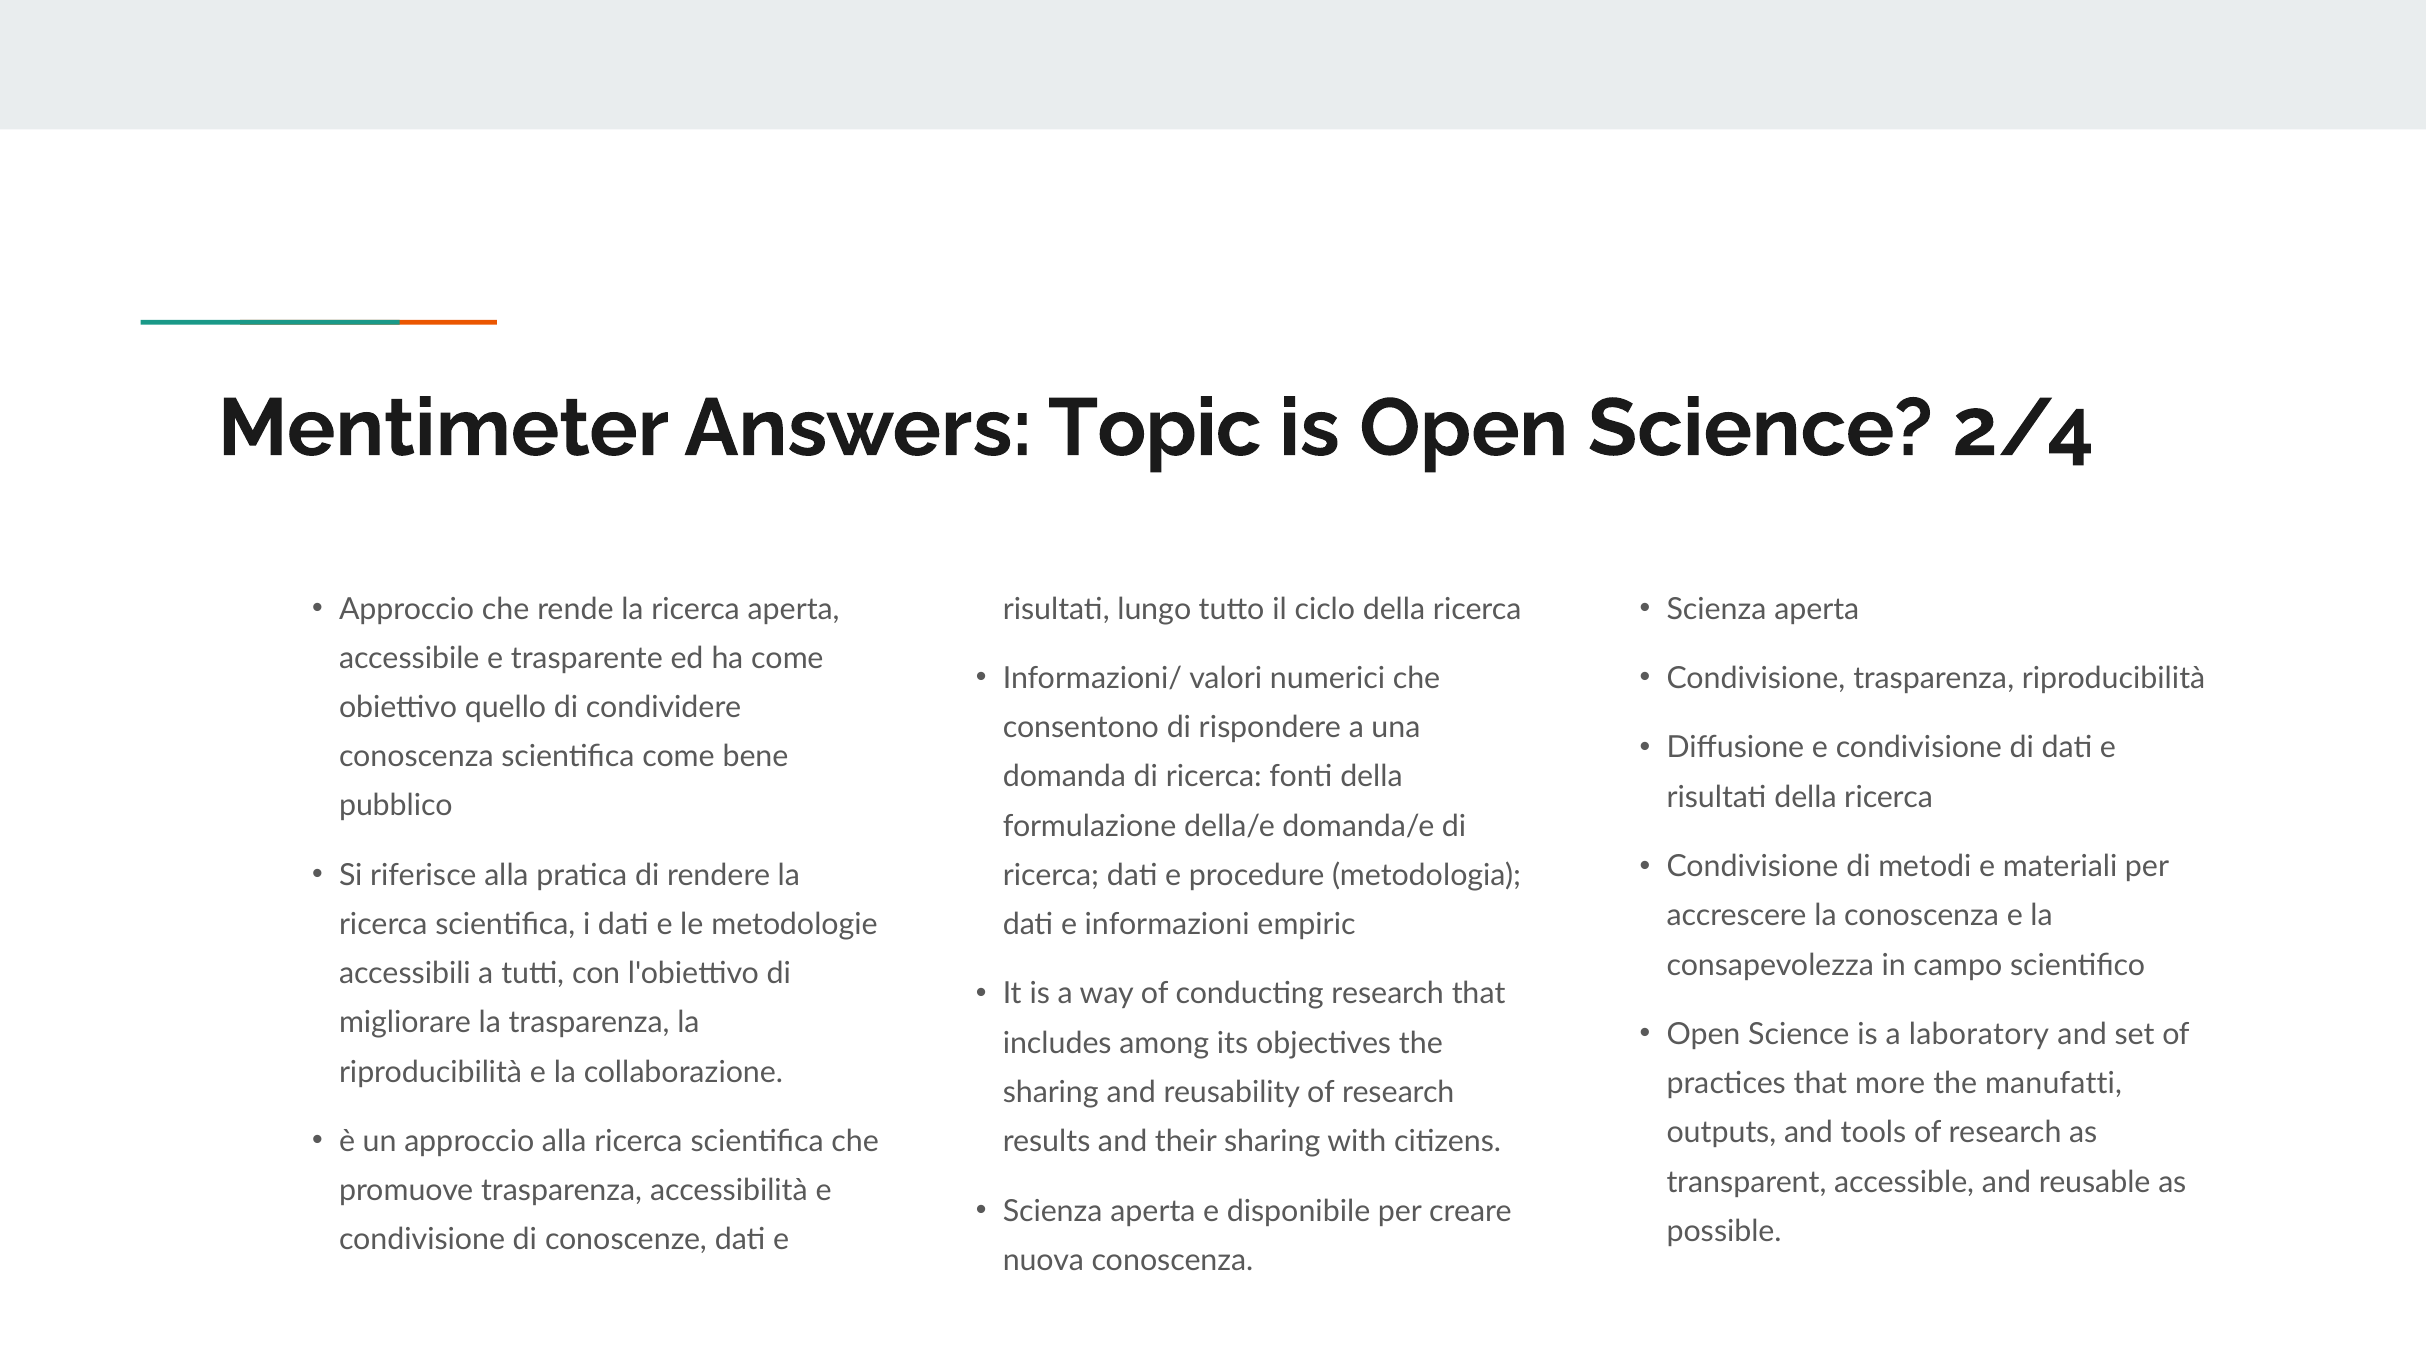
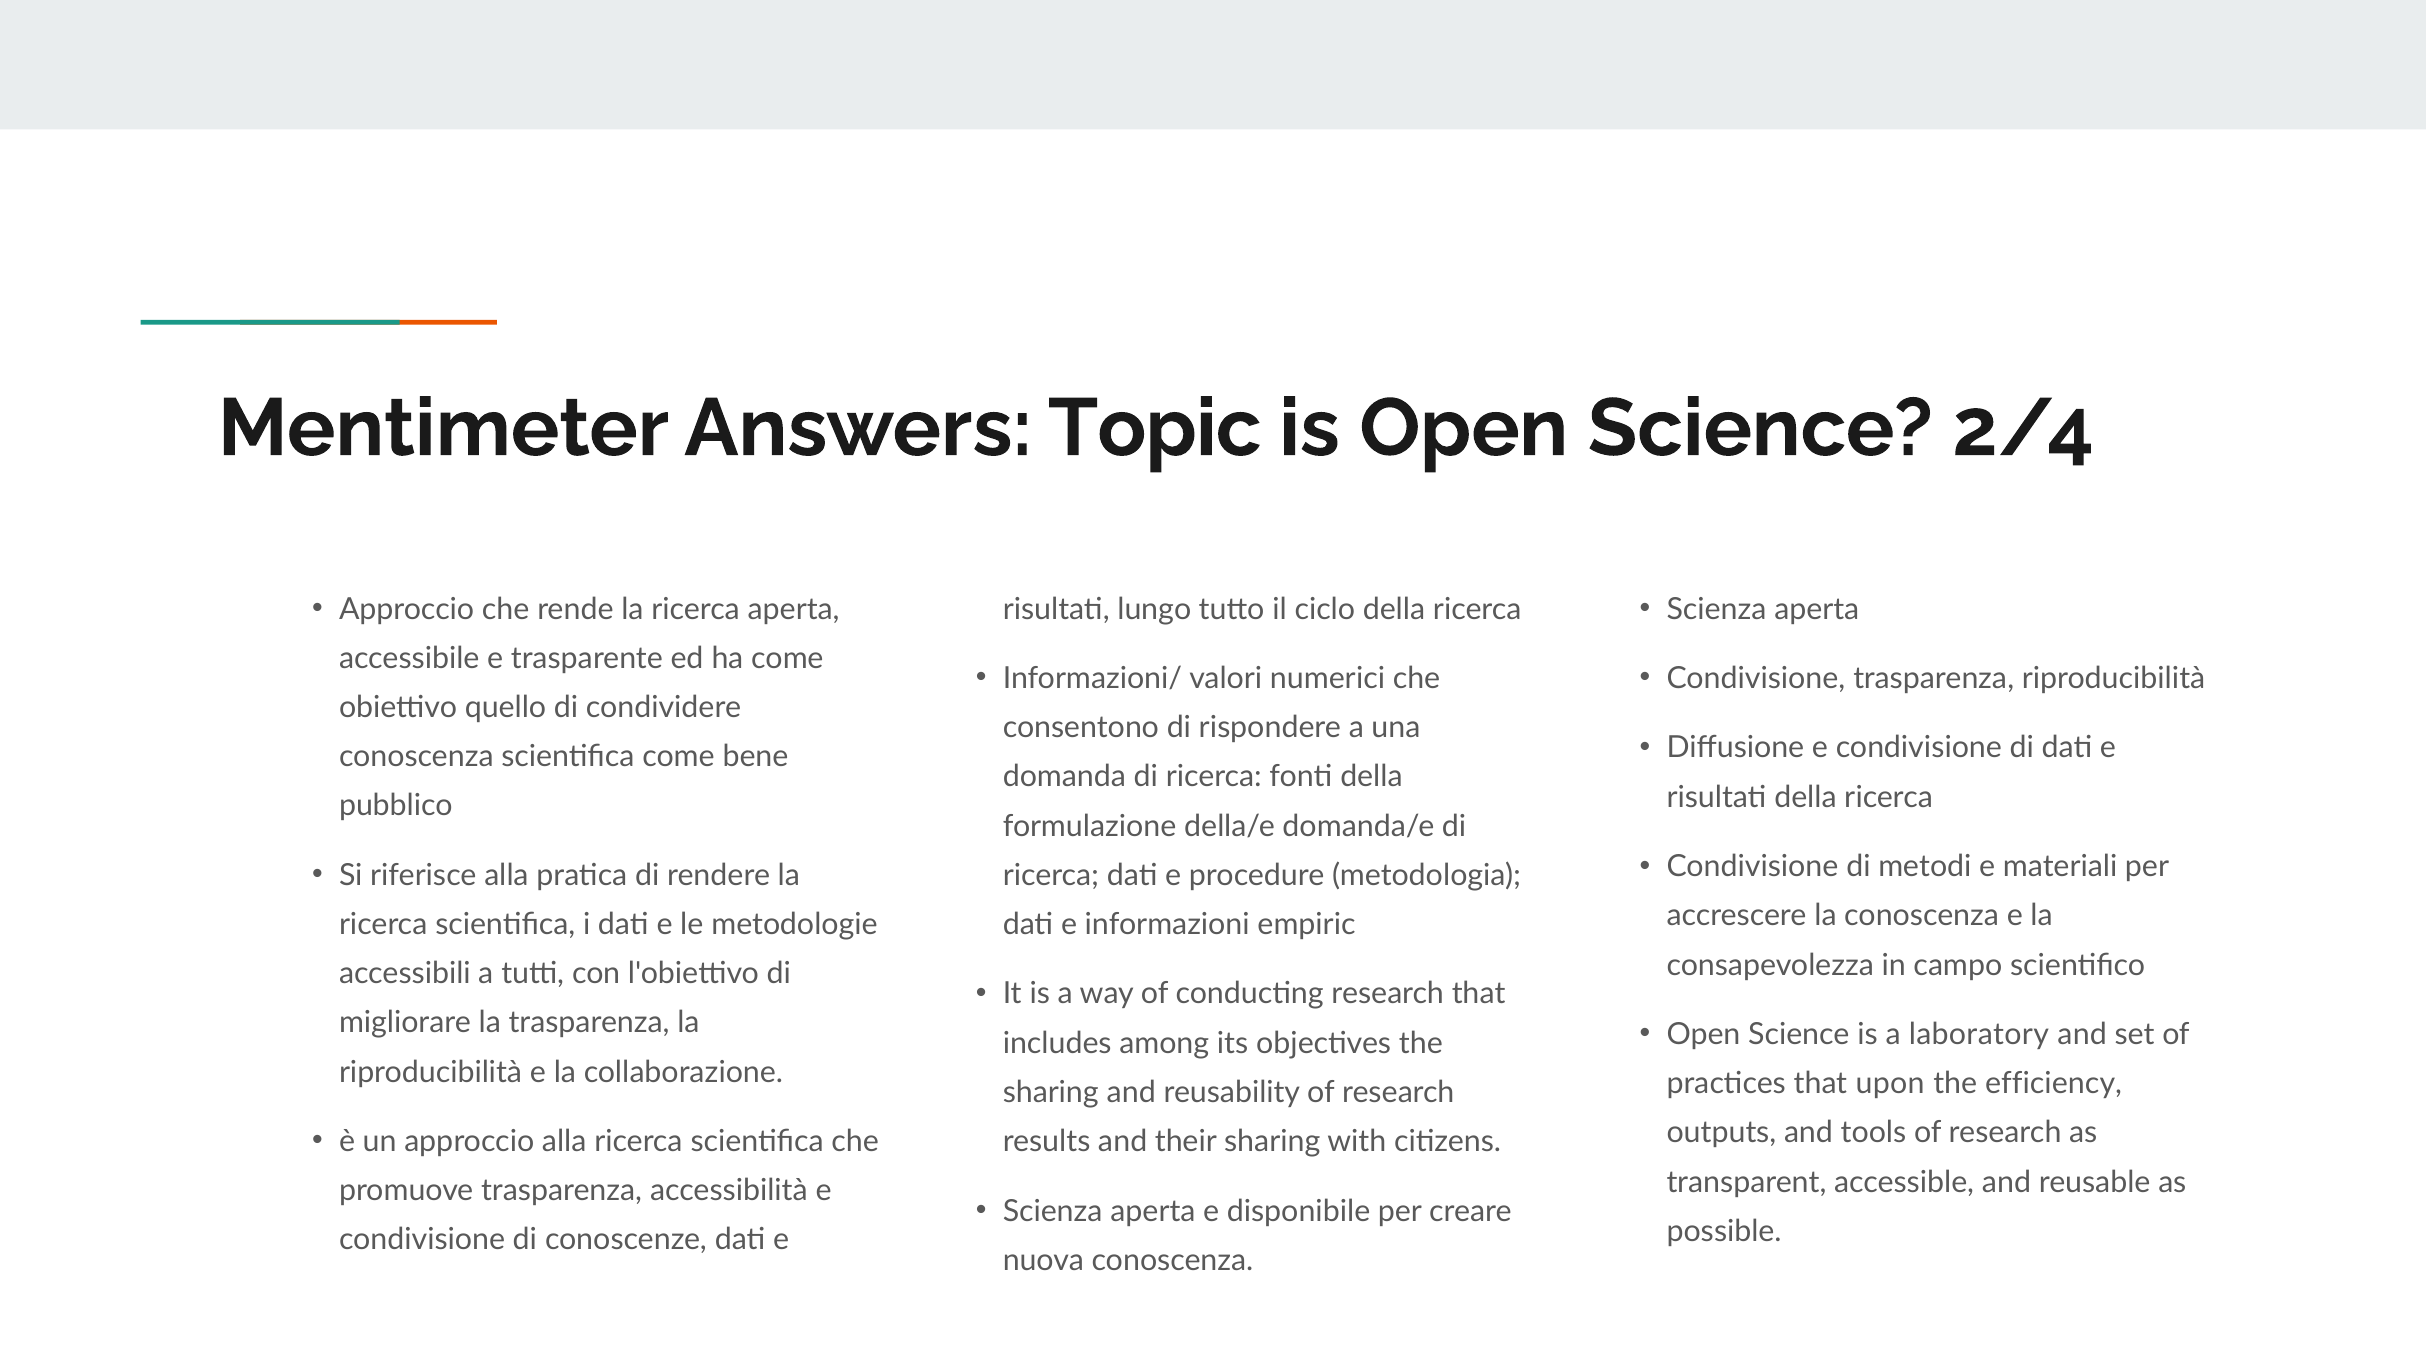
more: more -> upon (1890, 1083)
manufatti: manufatti -> efficiency (2054, 1083)
